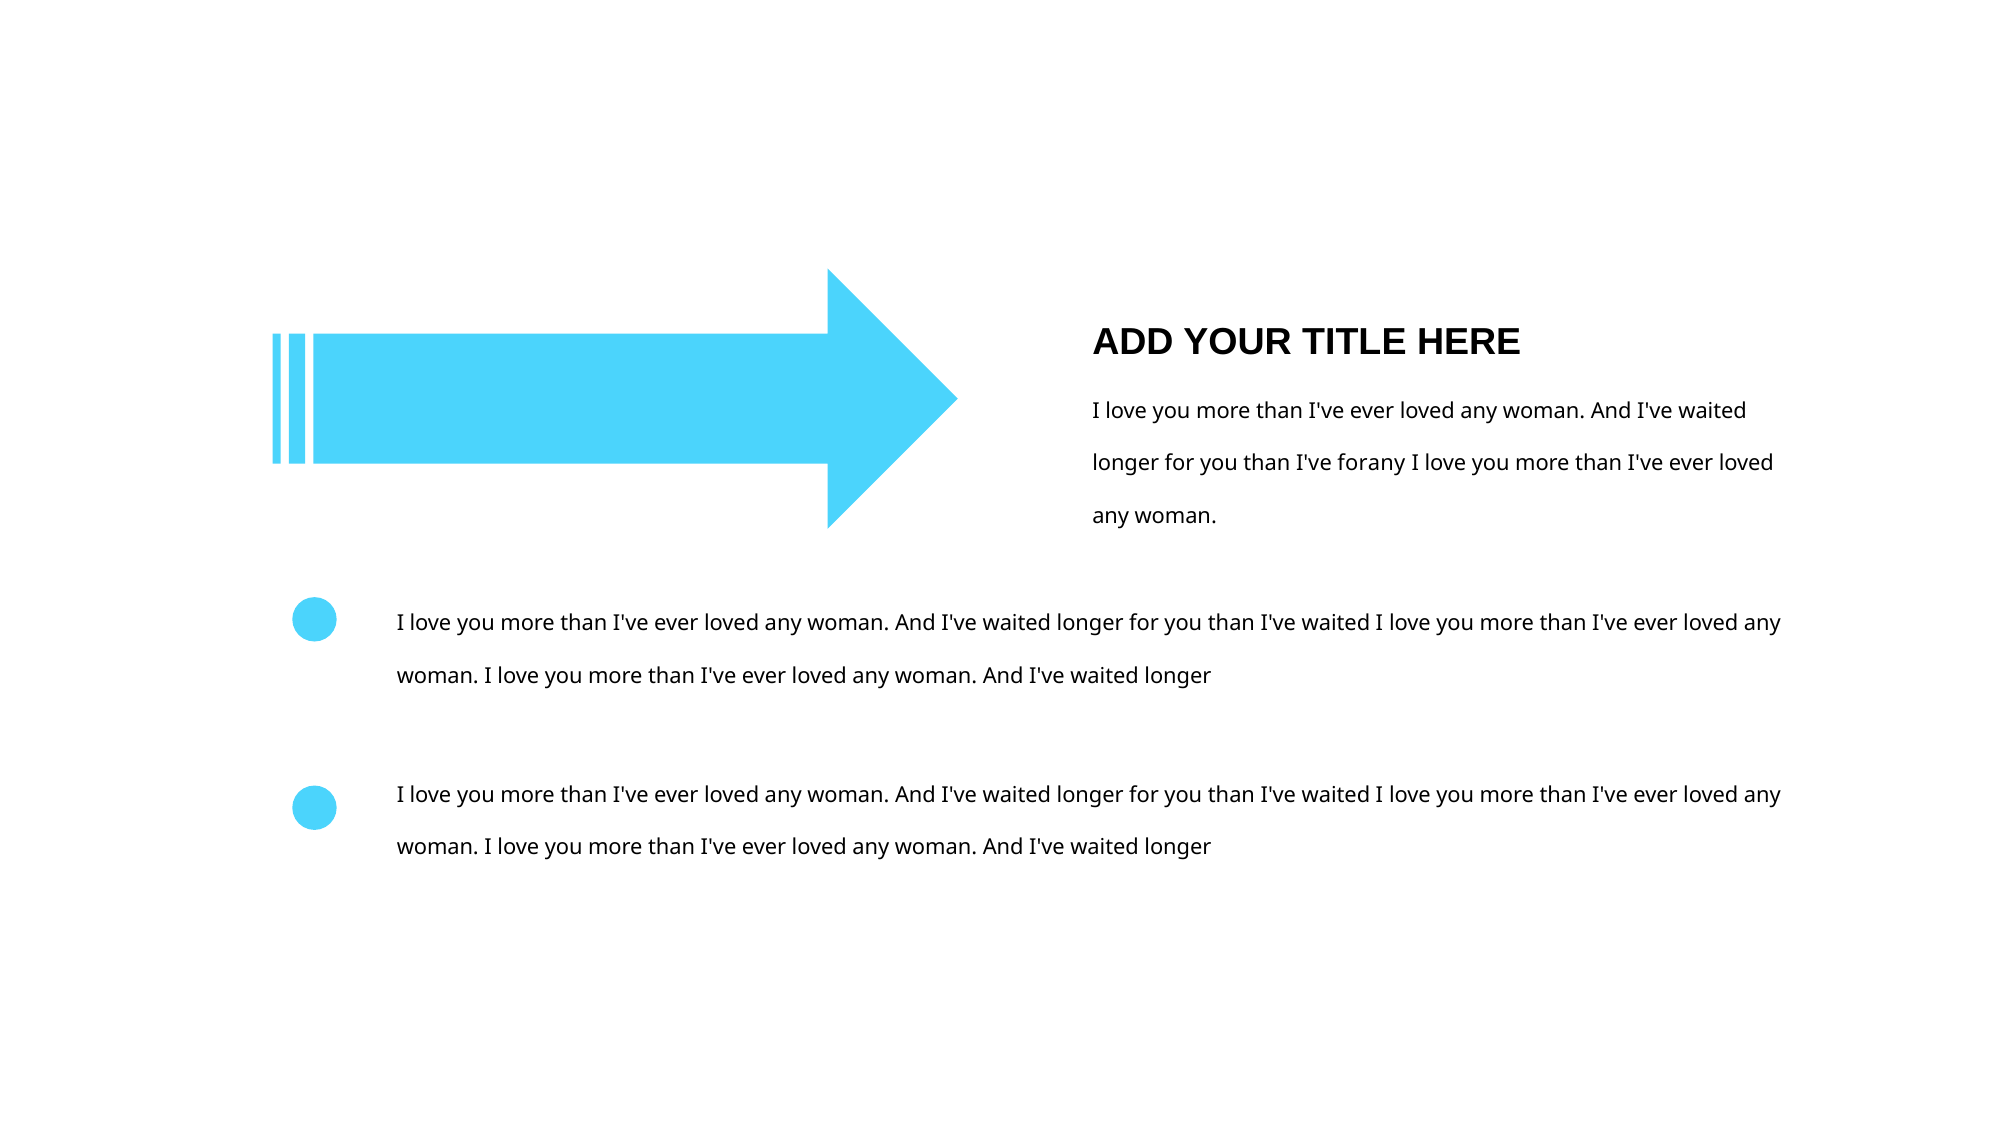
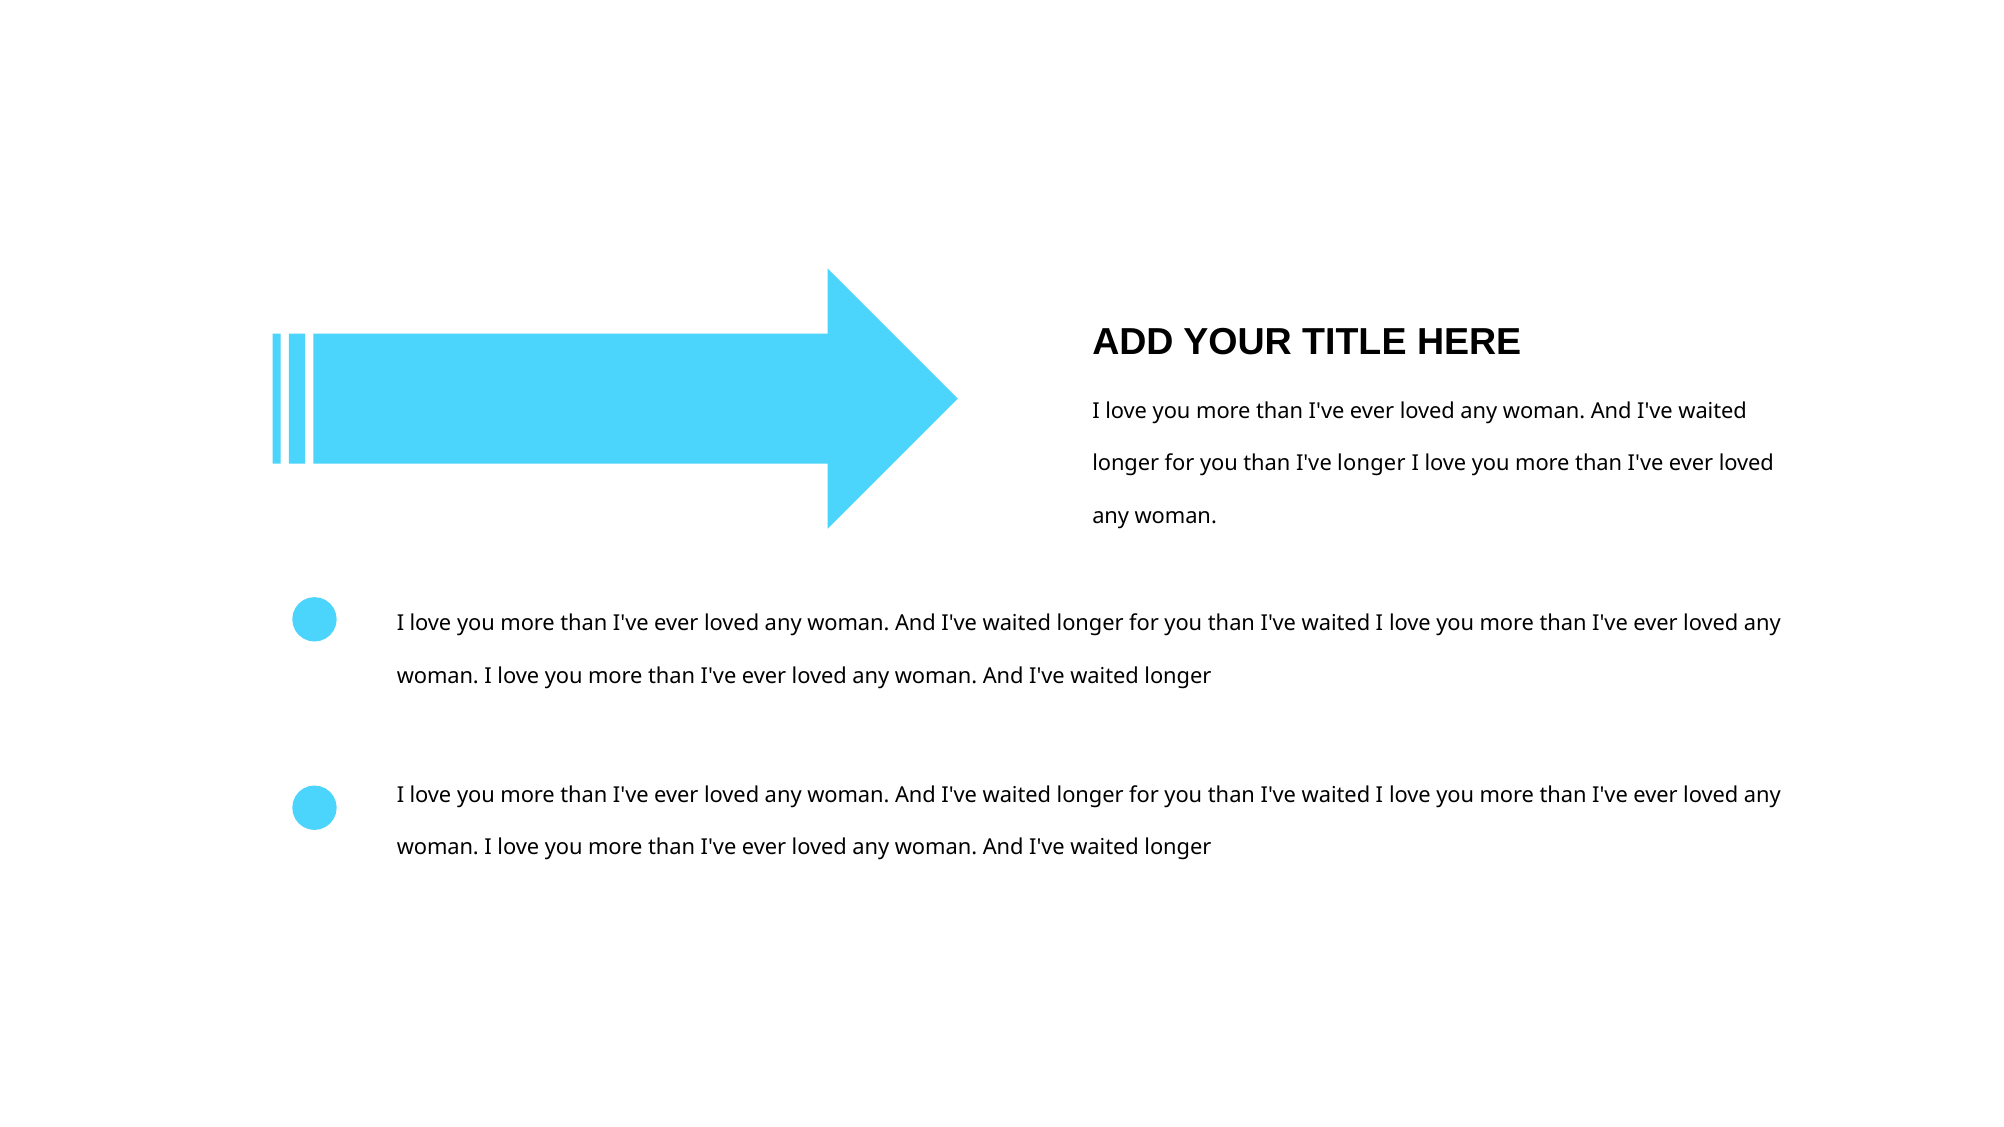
I've forany: forany -> longer (1371, 464)
